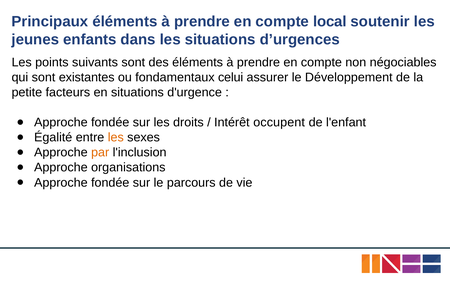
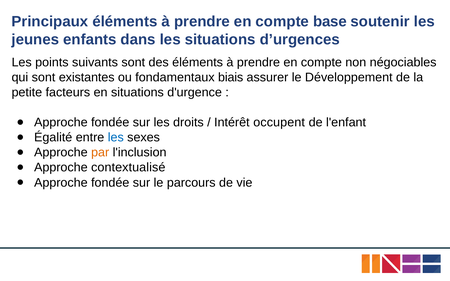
local: local -> base (330, 22)
celui: celui -> biais (231, 78)
les colour: orange -> blue (116, 138)
organisations: organisations -> contextualisé (128, 168)
